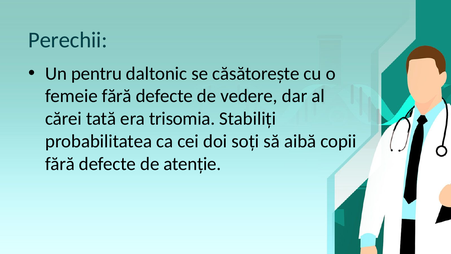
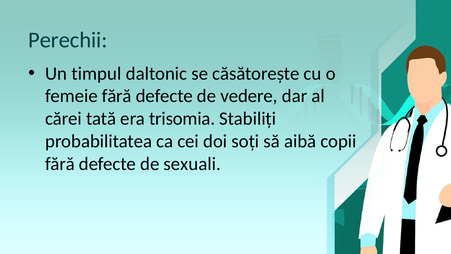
pentru: pentru -> timpul (96, 73)
atenție: atenție -> sexuali (192, 164)
